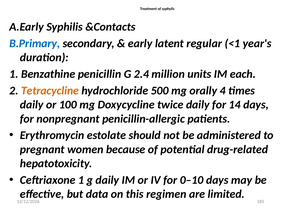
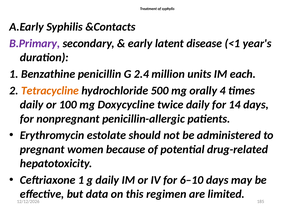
B.Primary colour: blue -> purple (35, 43)
regular: regular -> disease (204, 43)
0–10: 0–10 -> 6–10 (192, 180)
